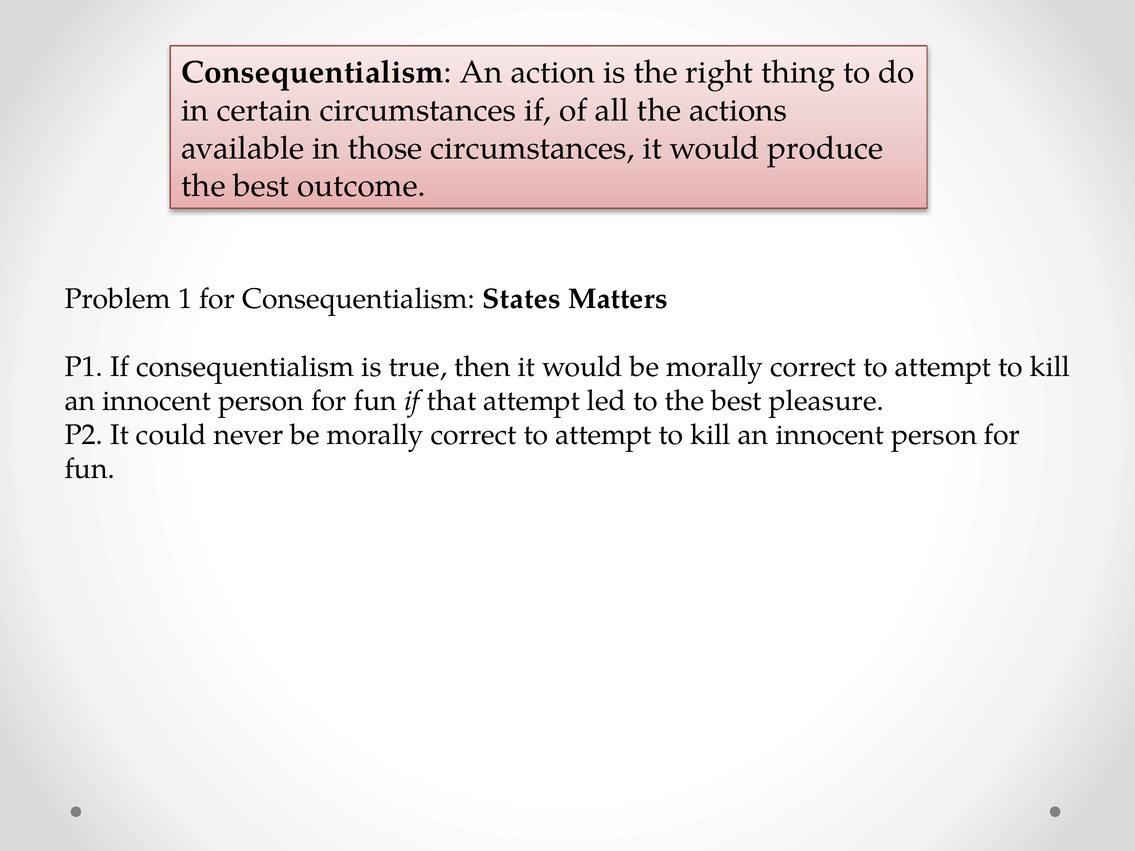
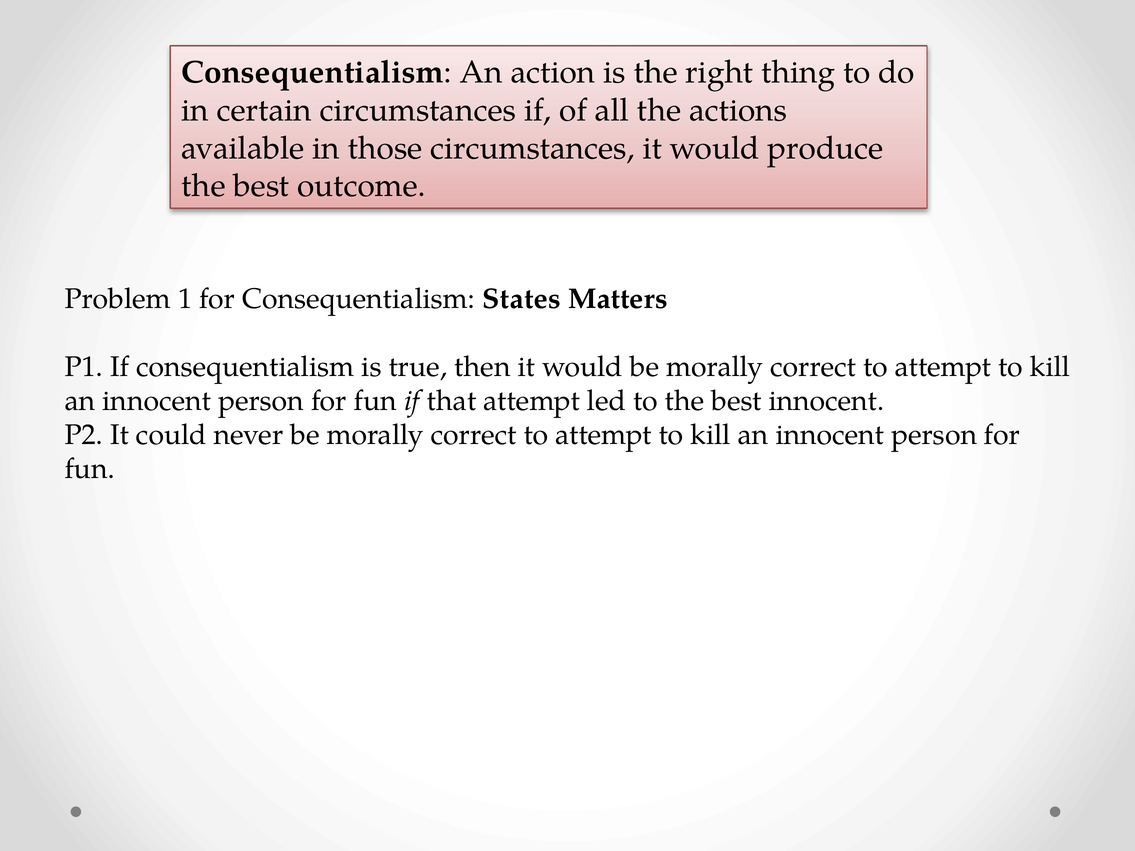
best pleasure: pleasure -> innocent (826, 401)
